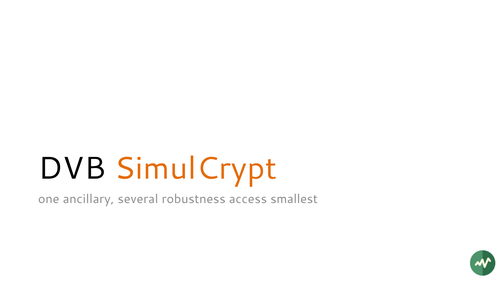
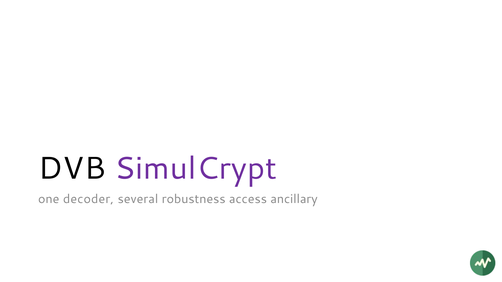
SimulCrypt colour: orange -> purple (196, 169)
ancillary: ancillary -> decoder (88, 199)
smallest: smallest -> ancillary (294, 199)
